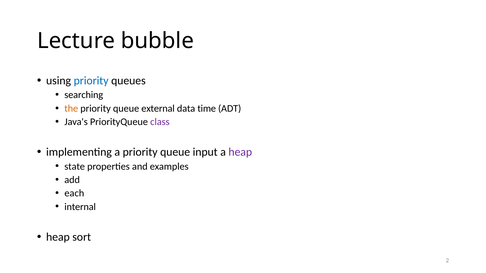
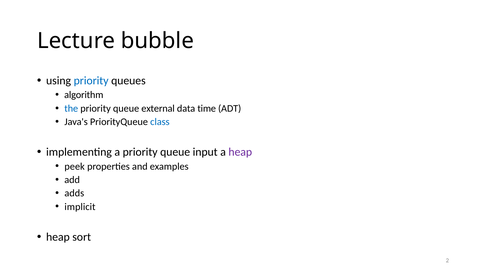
searching: searching -> algorithm (84, 95)
the colour: orange -> blue (71, 109)
class colour: purple -> blue (160, 122)
state: state -> peek (75, 167)
each: each -> adds (74, 193)
internal: internal -> implicit (80, 207)
